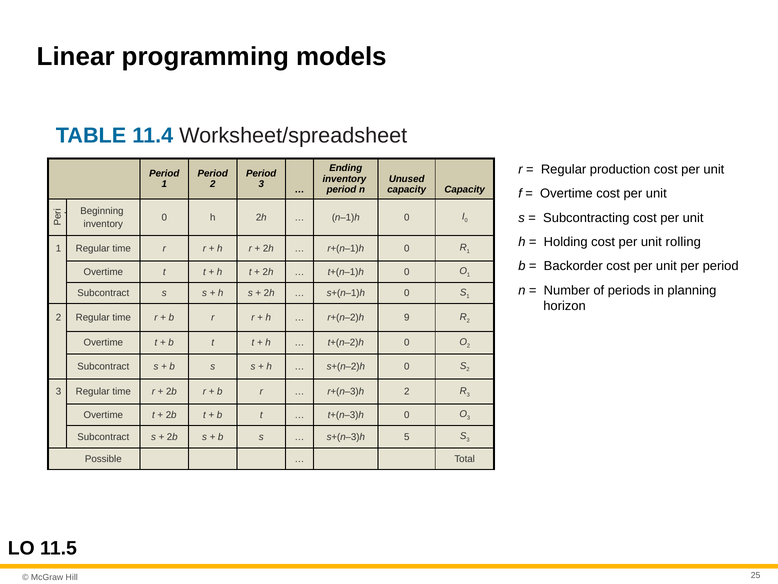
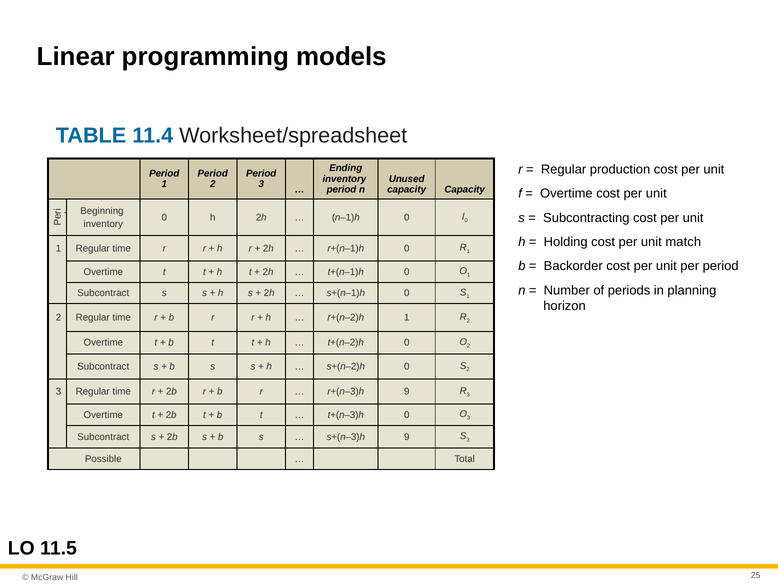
rolling: rolling -> match (683, 242)
r+(n–2)h 9: 9 -> 1 (407, 317)
r+(n–3)h 2: 2 -> 9 (407, 391)
s+(n–3)h 5: 5 -> 9 (407, 437)
